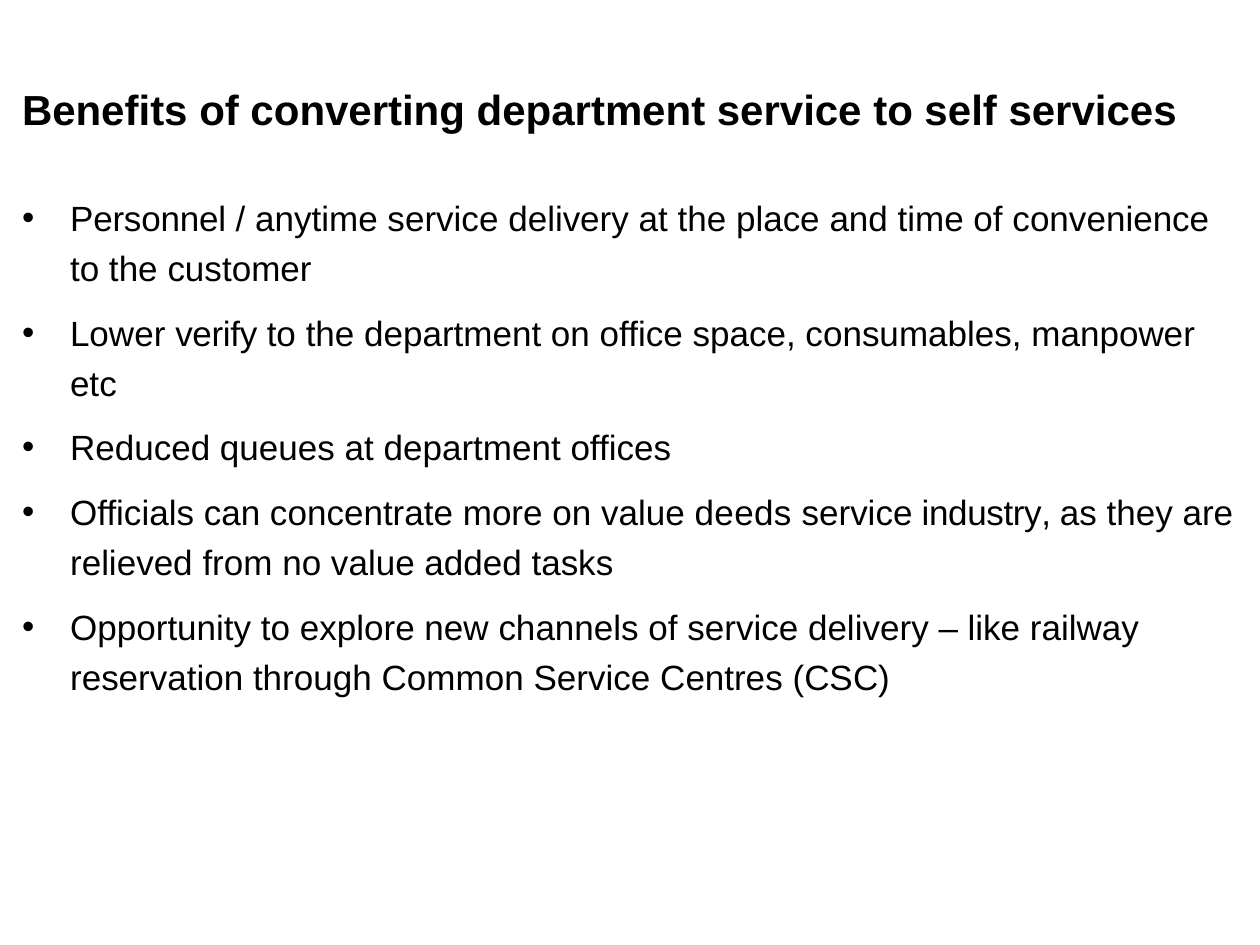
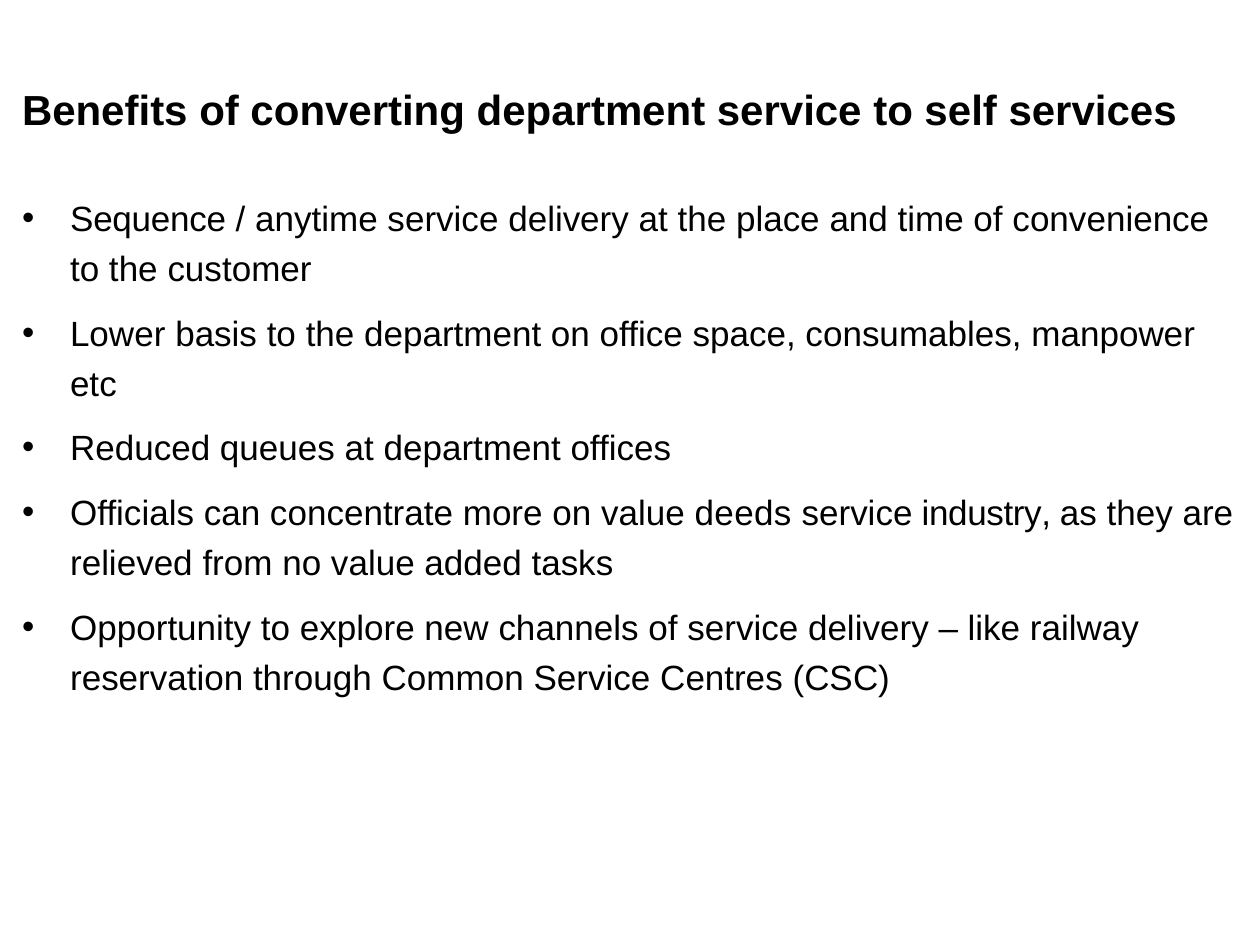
Personnel: Personnel -> Sequence (148, 220)
verify: verify -> basis (216, 335)
